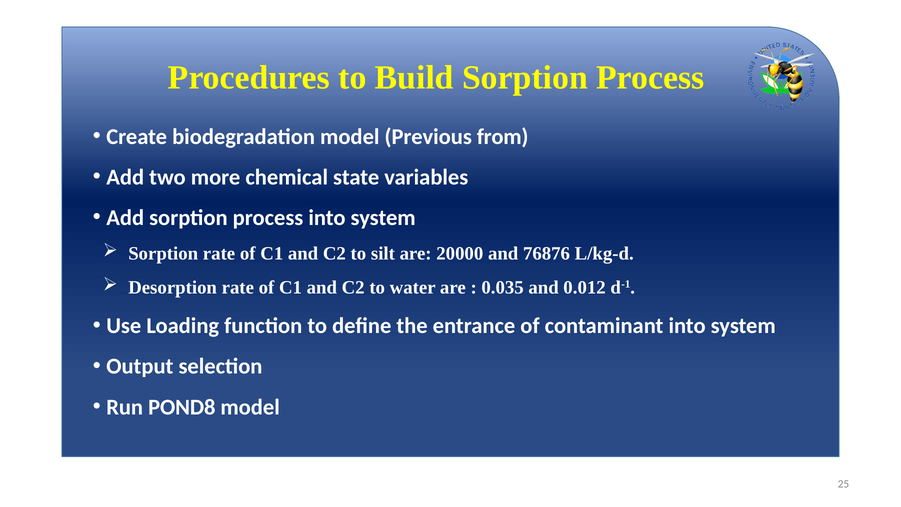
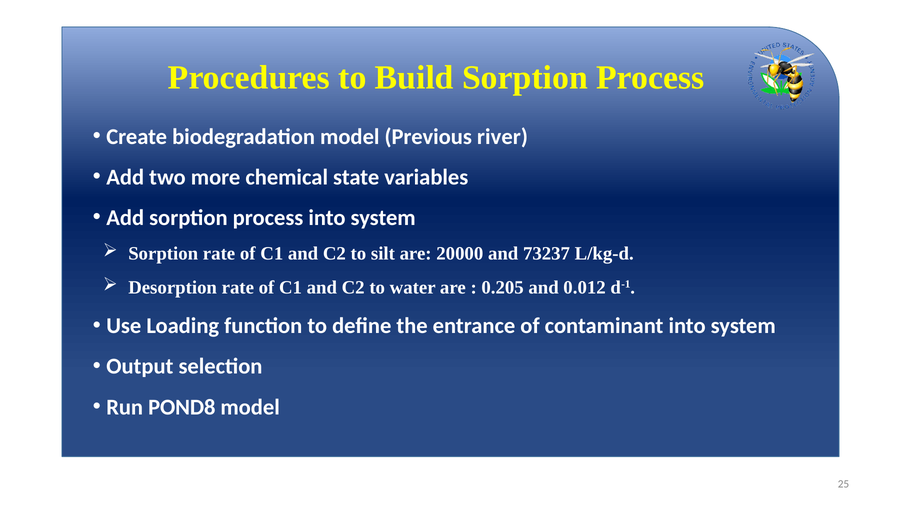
from: from -> river (502, 137)
76876: 76876 -> 73237 (547, 254)
0.035: 0.035 -> 0.205 (503, 287)
